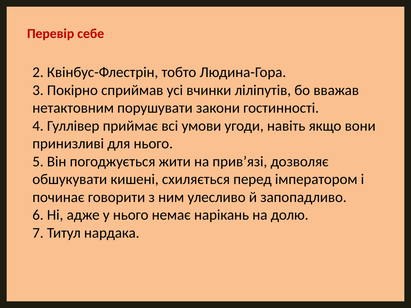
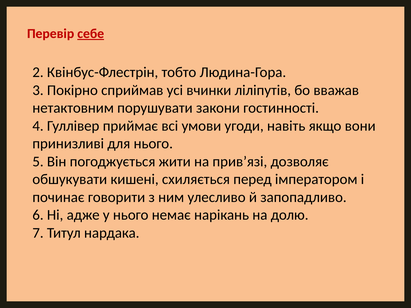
себе underline: none -> present (91, 34)
